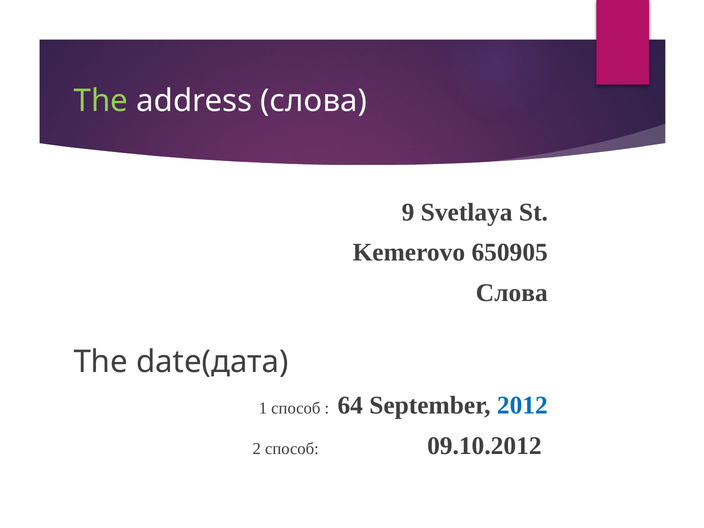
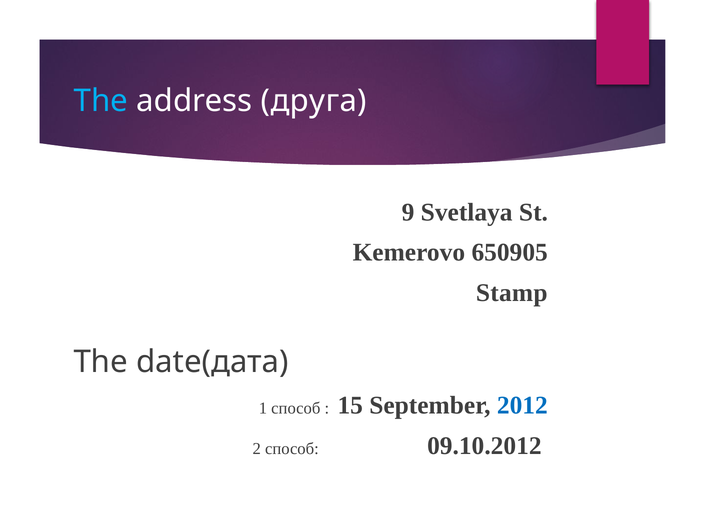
The colour: light green -> light blue (101, 101)
address слова: слова -> друга (314, 101)
Слова: Слова -> Stamp (512, 293)
64: 64 -> 15 (350, 405)
